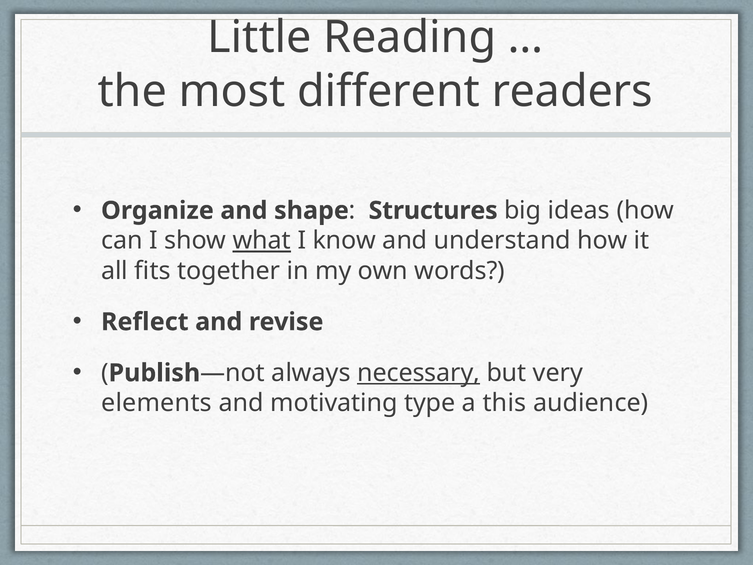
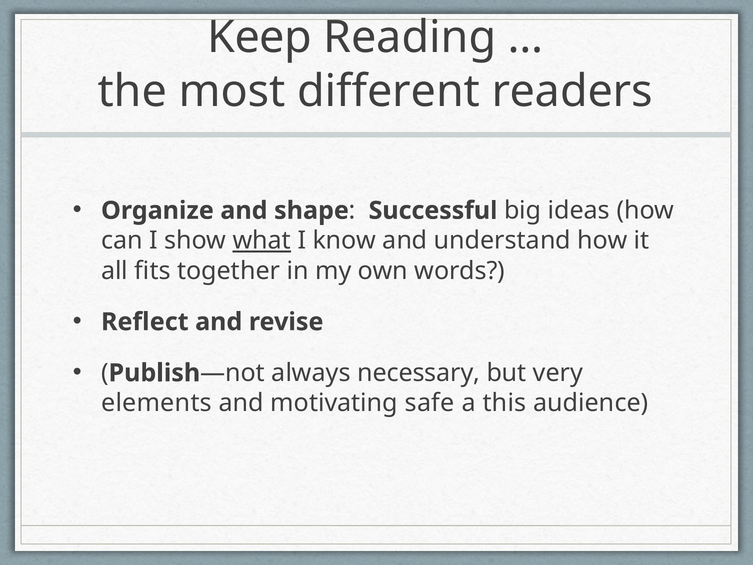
Little: Little -> Keep (260, 38)
Structures: Structures -> Successful (433, 210)
necessary underline: present -> none (419, 373)
type: type -> safe (430, 403)
